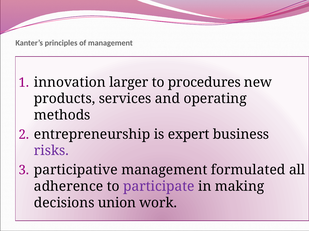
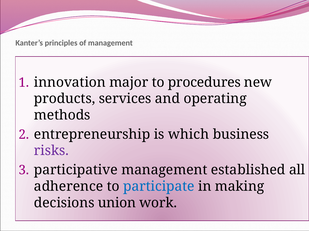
larger: larger -> major (129, 83)
expert: expert -> which (189, 135)
formulated: formulated -> established (248, 170)
participate colour: purple -> blue (159, 187)
